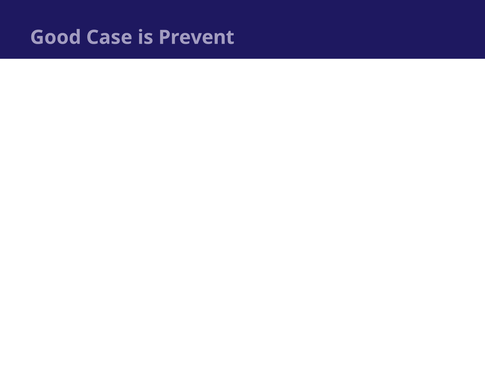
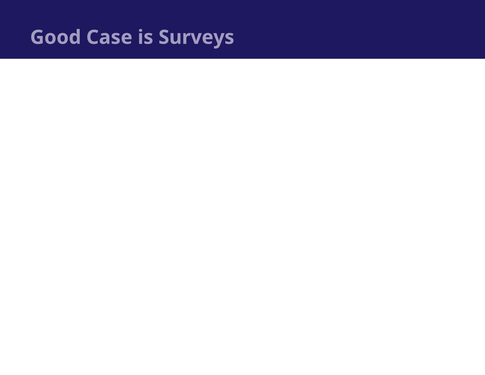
Prevent: Prevent -> Surveys (196, 37)
